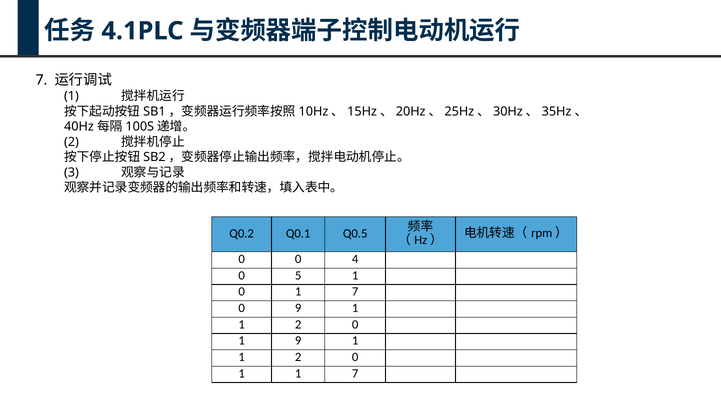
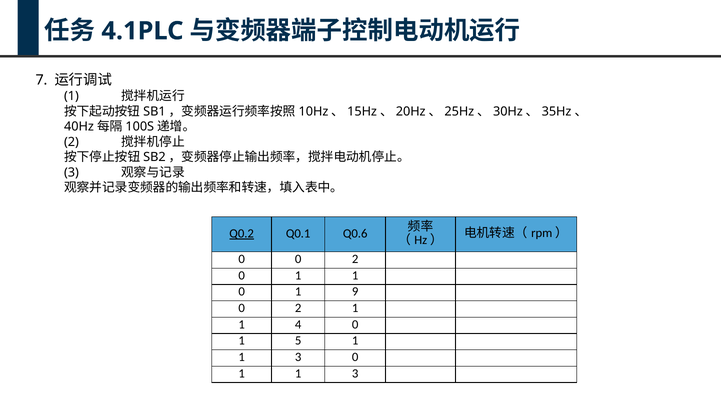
Q0.2 underline: none -> present (242, 234)
Q0.5: Q0.5 -> Q0.6 (355, 234)
0 0 4: 4 -> 2 (355, 259)
5: 5 -> 1 (298, 276)
0 1 7: 7 -> 9 (355, 292)
9: 9 -> 2 (298, 308)
2: 2 -> 4 (298, 325)
1 9: 9 -> 5 (298, 341)
2: 2 -> 3 (298, 358)
7: 7 -> 3 (355, 374)
